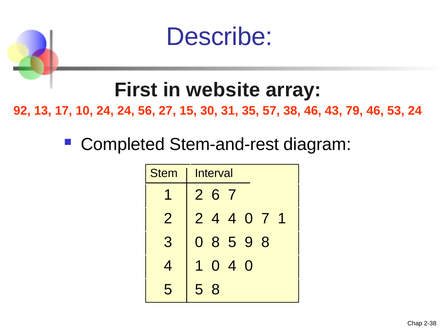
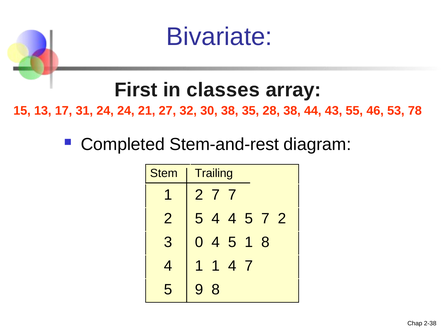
Describe: Describe -> Bivariate (219, 37)
website: website -> classes (223, 90)
92: 92 -> 15 (22, 111)
10: 10 -> 31 (84, 111)
56: 56 -> 21 (147, 111)
15: 15 -> 32 (188, 111)
30 31: 31 -> 38 (230, 111)
57: 57 -> 28 (271, 111)
38 46: 46 -> 44 (313, 111)
79: 79 -> 55 (354, 111)
53 24: 24 -> 78 (415, 111)
Interval: Interval -> Trailing (214, 173)
2 6: 6 -> 7 (216, 195)
2 2: 2 -> 5 (199, 218)
4 4 0: 0 -> 5 (249, 218)
1: 1 -> 2 (282, 218)
0 8: 8 -> 4 (216, 242)
5 9: 9 -> 1 (249, 242)
1 0: 0 -> 1 (216, 266)
0: 0 -> 7 (249, 266)
5 5: 5 -> 9 (199, 290)
